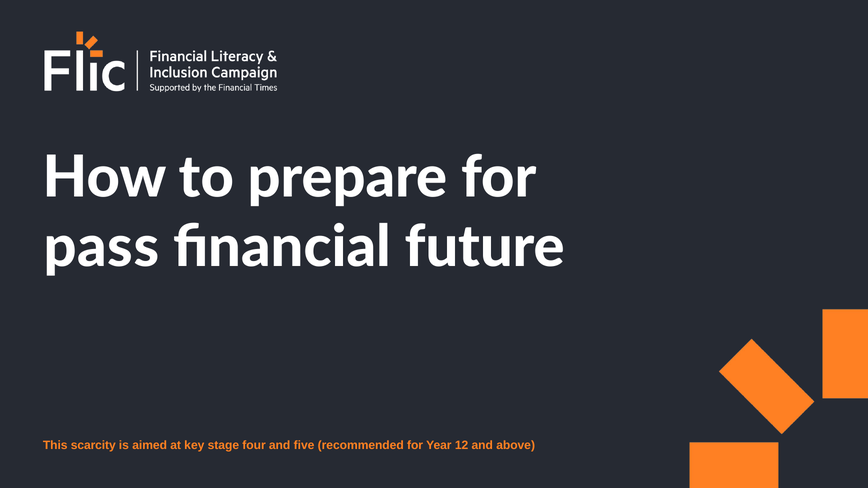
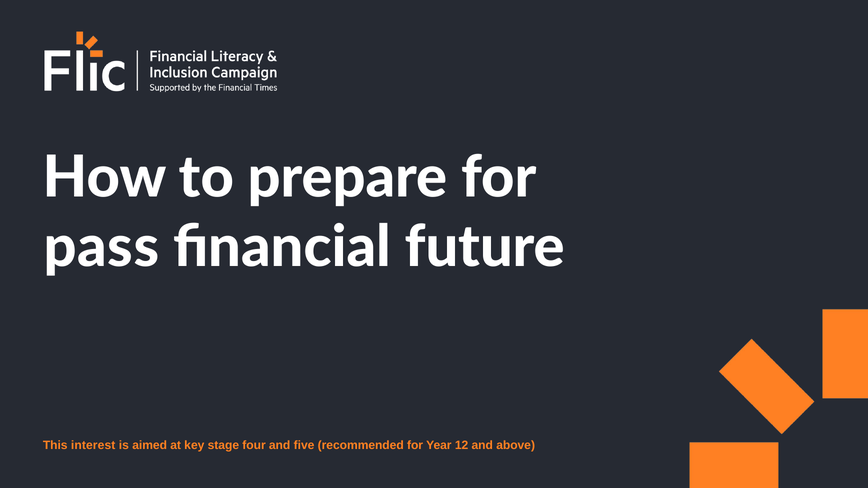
scarcity: scarcity -> interest (93, 445)
